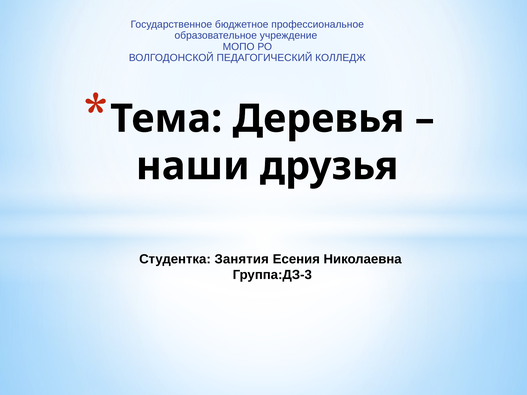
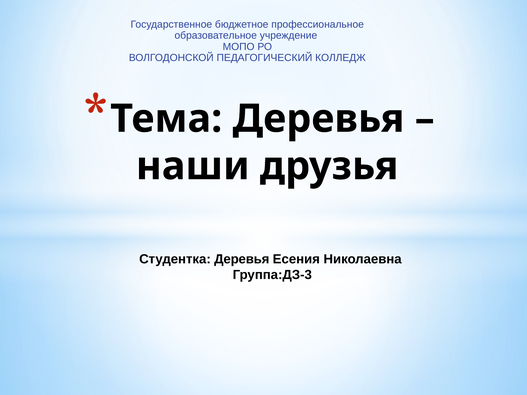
Студентка Занятия: Занятия -> Деревья (242, 259)
